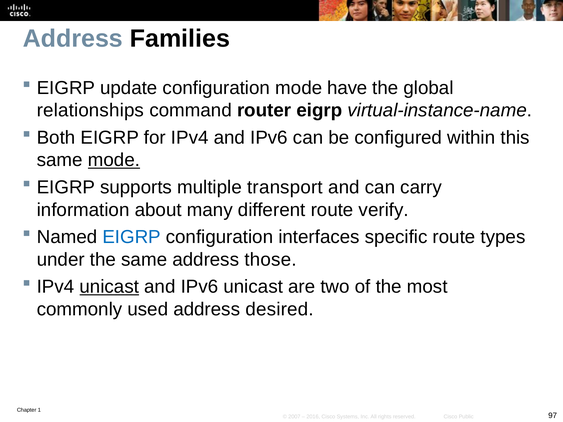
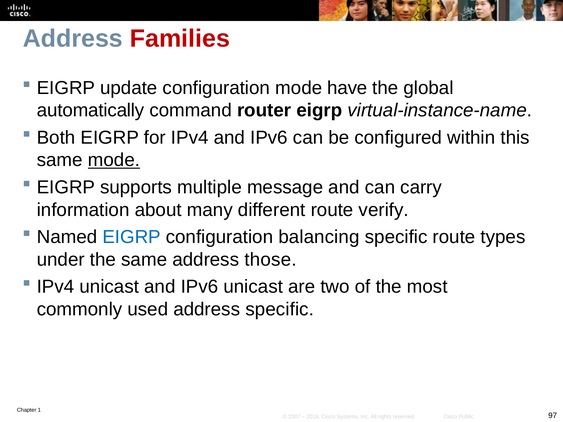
Families colour: black -> red (180, 39)
relationships: relationships -> automatically (91, 110)
transport: transport -> message (285, 187)
interfaces: interfaces -> balancing (319, 237)
unicast underline: present -> none (109, 287)
address desired: desired -> specific (280, 309)
